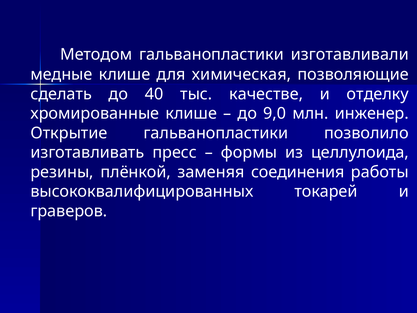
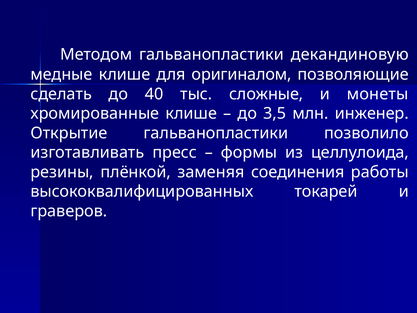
изготавливали: изготавливали -> декандиновую (350, 55)
химическая: химическая -> оригиналом (242, 75)
качестве: качестве -> сложные (266, 94)
отделку: отделку -> монеты (378, 94)
9,0: 9,0 -> 3,5 (275, 113)
